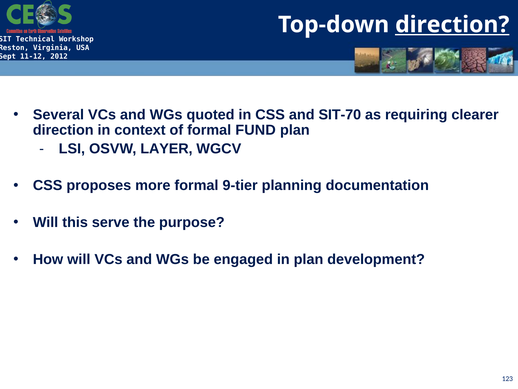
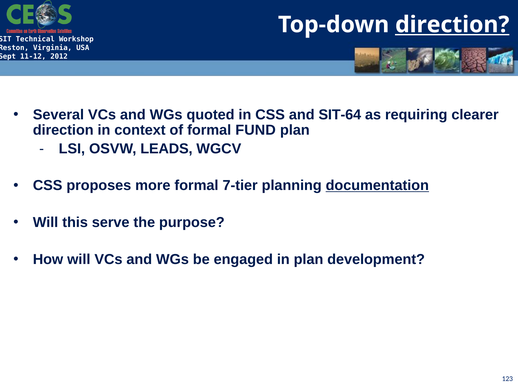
SIT-70: SIT-70 -> SIT-64 (340, 114)
LAYER: LAYER -> LEADS (166, 148)
9-tier: 9-tier -> 7-tier (240, 185)
documentation underline: none -> present (377, 185)
